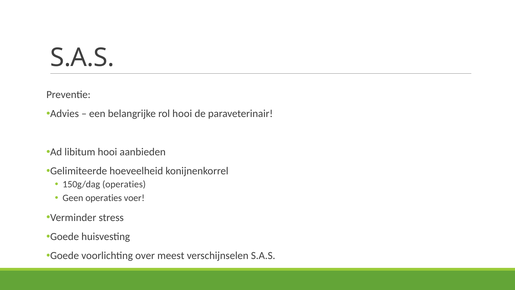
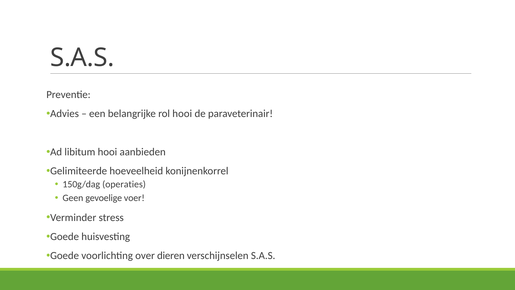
Geen operaties: operaties -> gevoelige (104, 198)
meest: meest -> dieren (171, 255)
